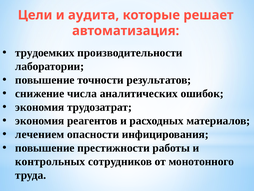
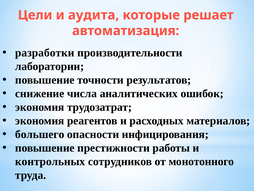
трудоемких: трудоемких -> разработки (45, 53)
лечением: лечением -> большего (40, 134)
